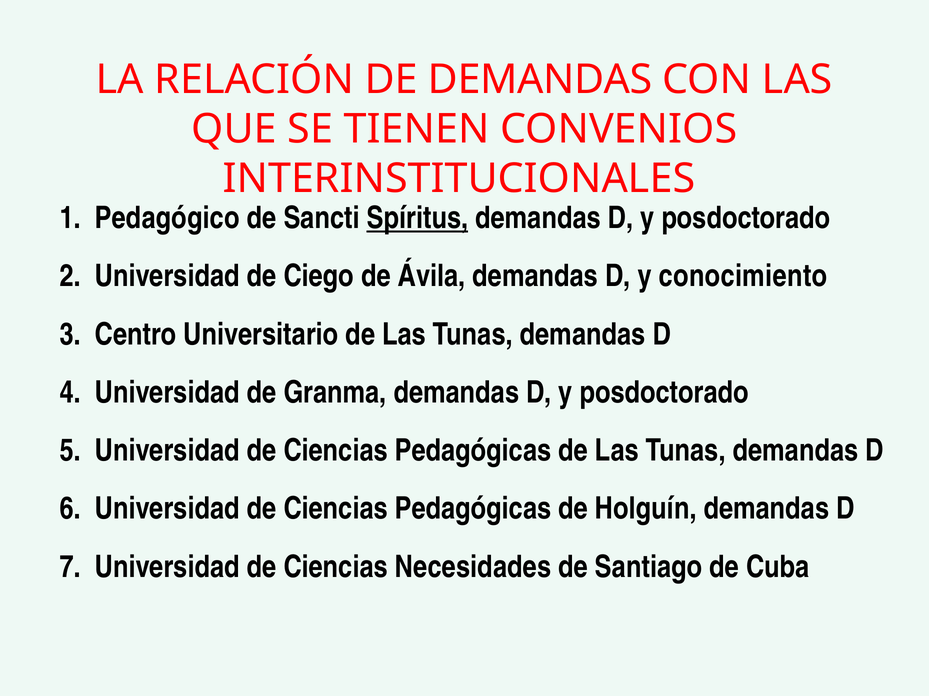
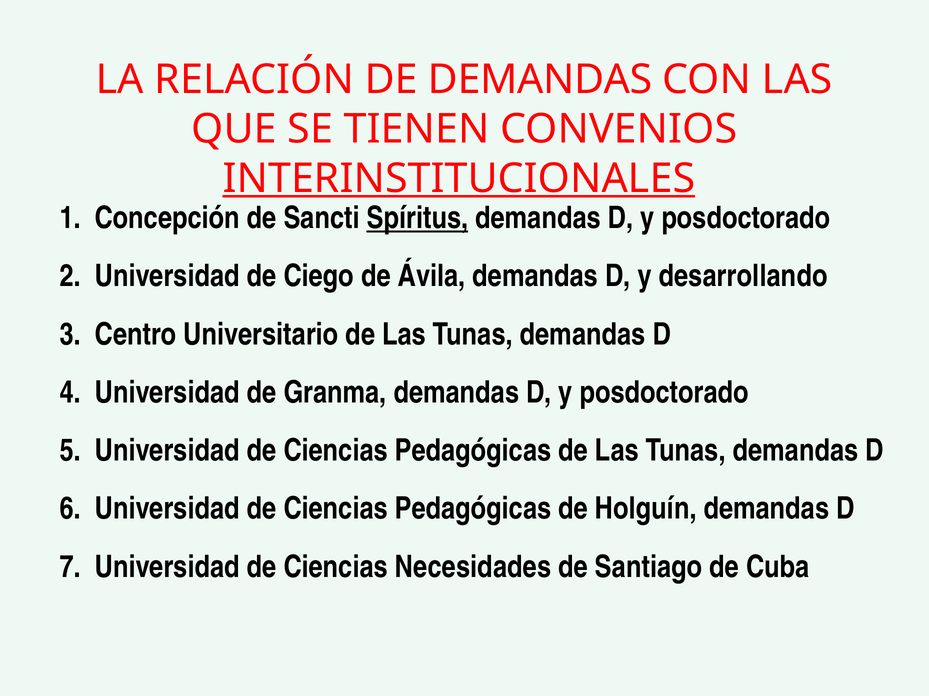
INTERINSTITUCIONALES underline: none -> present (459, 179)
Pedagógico: Pedagógico -> Concepción (167, 218)
conocimiento: conocimiento -> desarrollando (743, 276)
